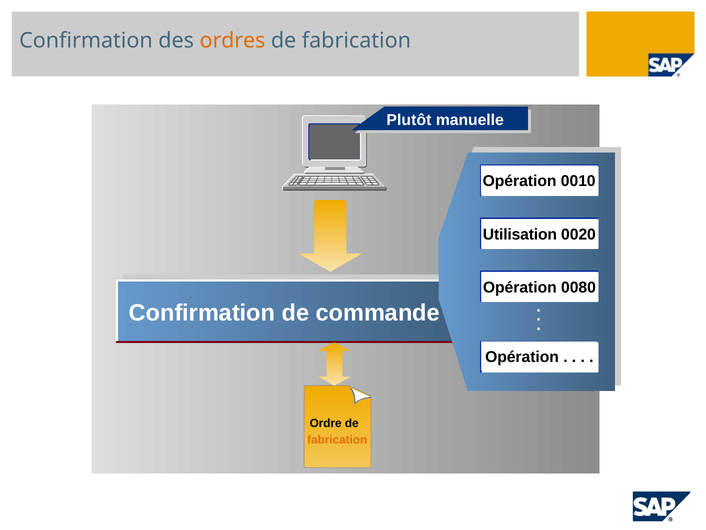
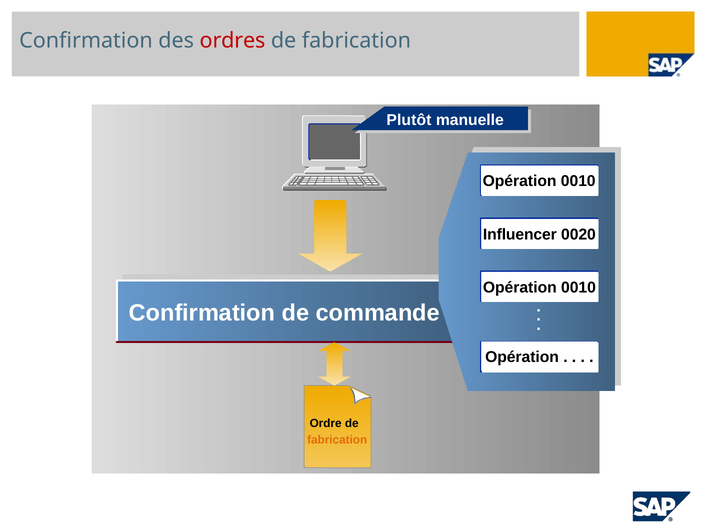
ordres colour: orange -> red (233, 40)
Utilisation: Utilisation -> Influencer (520, 235)
0080: 0080 -> 0010 (578, 287)
